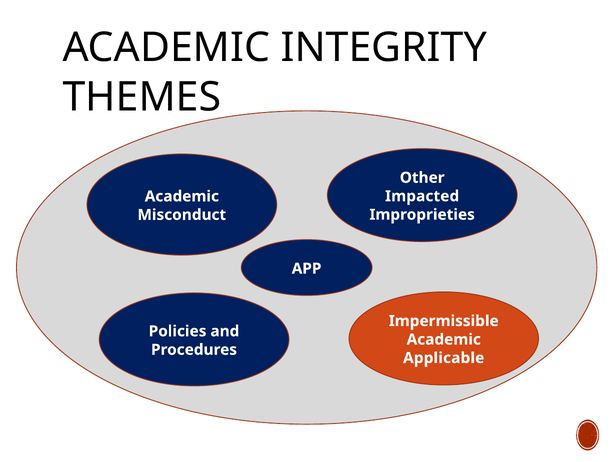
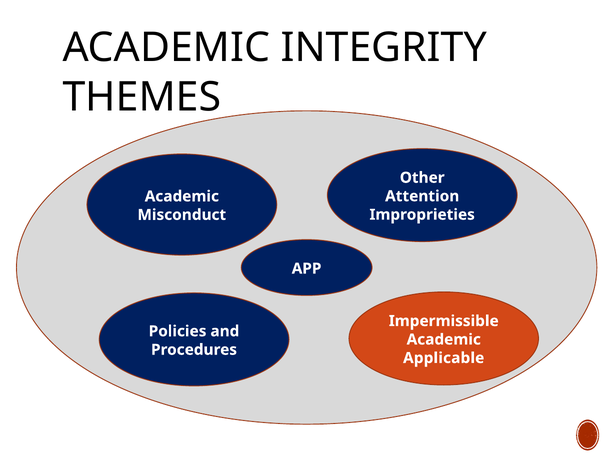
Impacted: Impacted -> Attention (422, 196)
